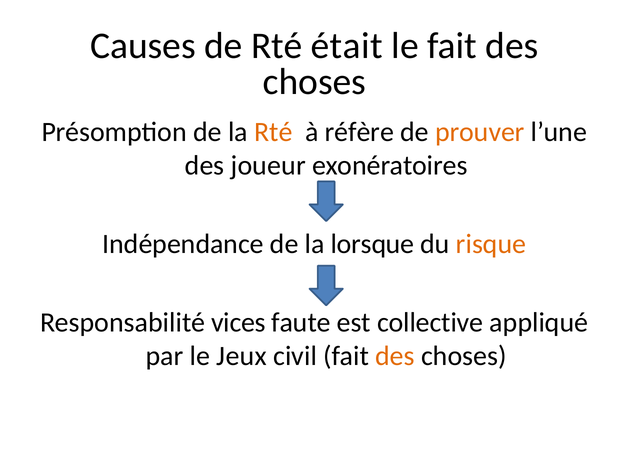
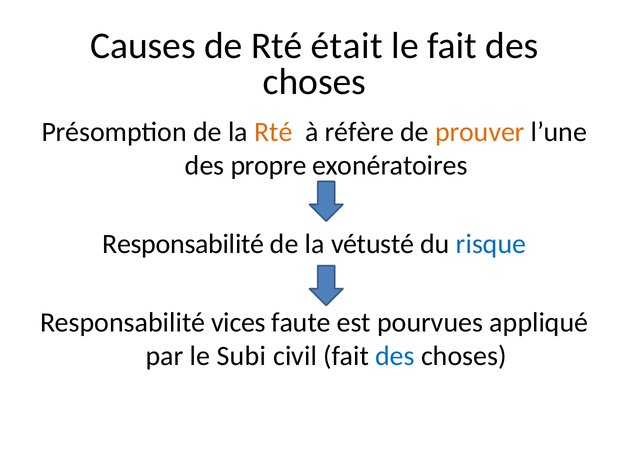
joueur: joueur -> propre (269, 166)
Indépendance: Indépendance -> Responsabilité (183, 244)
lorsque: lorsque -> vétusté (373, 244)
risque colour: orange -> blue (491, 244)
collective: collective -> pourvues (430, 322)
Jeux: Jeux -> Subi (242, 356)
des colour: orange -> blue (395, 356)
